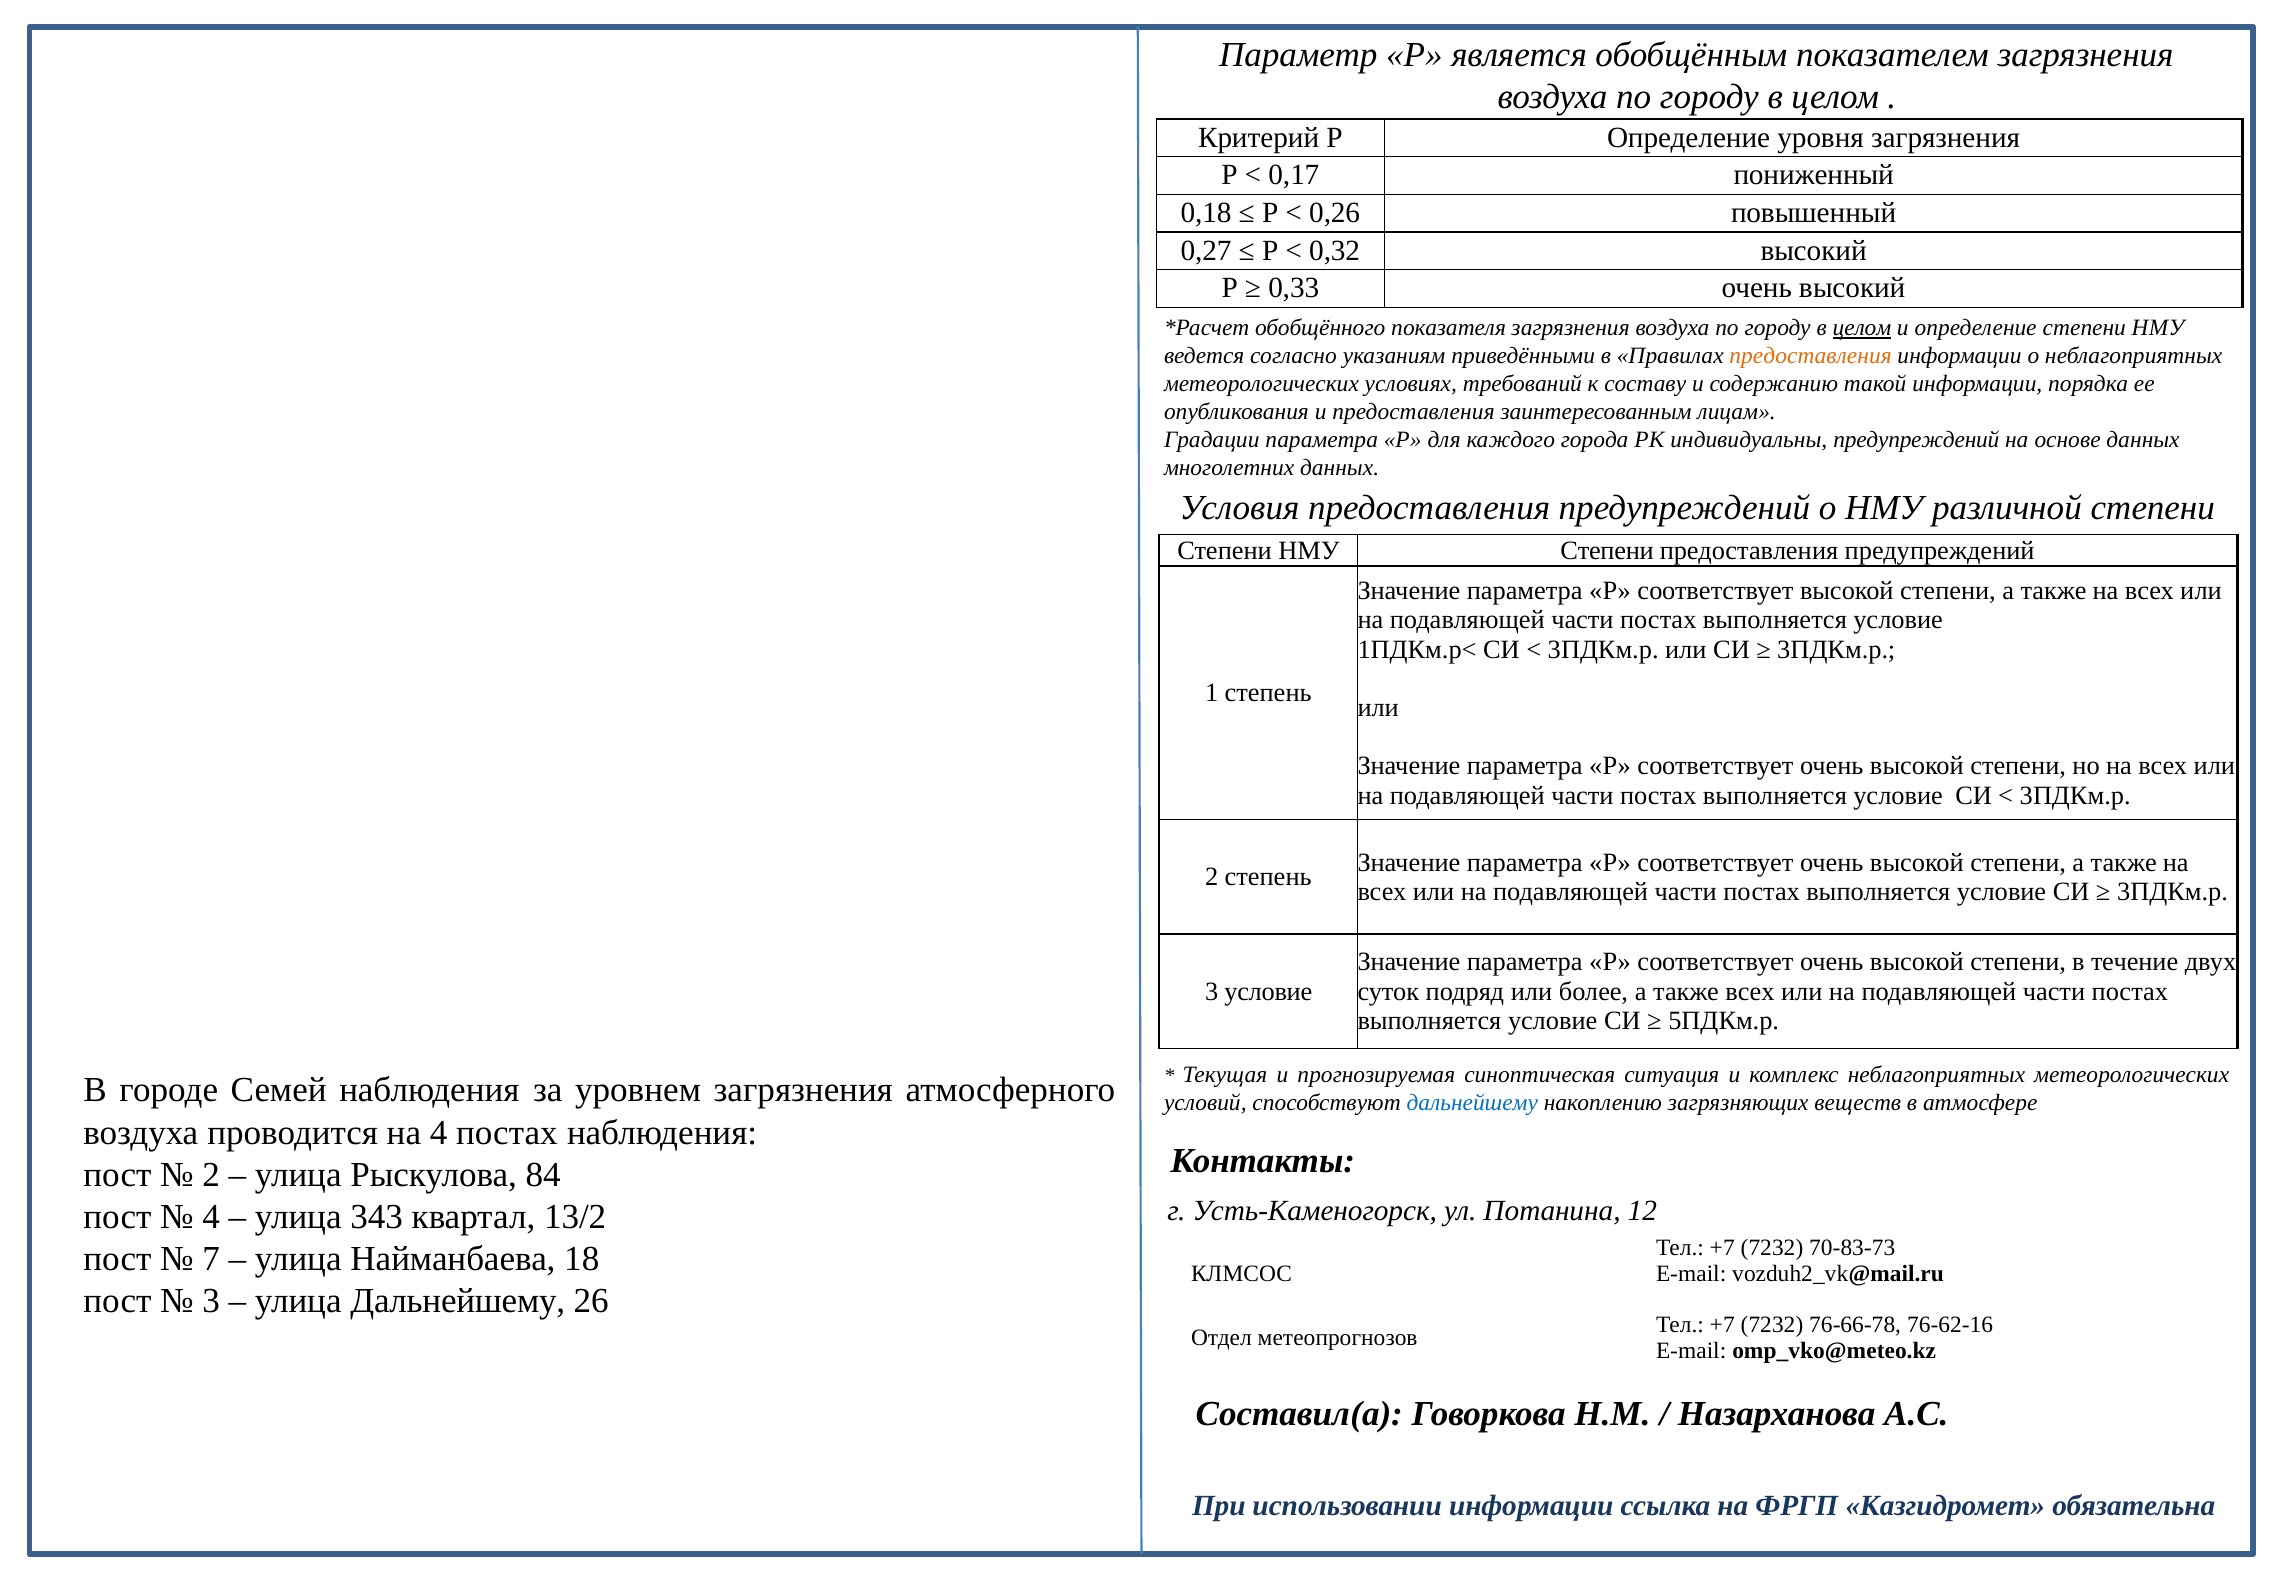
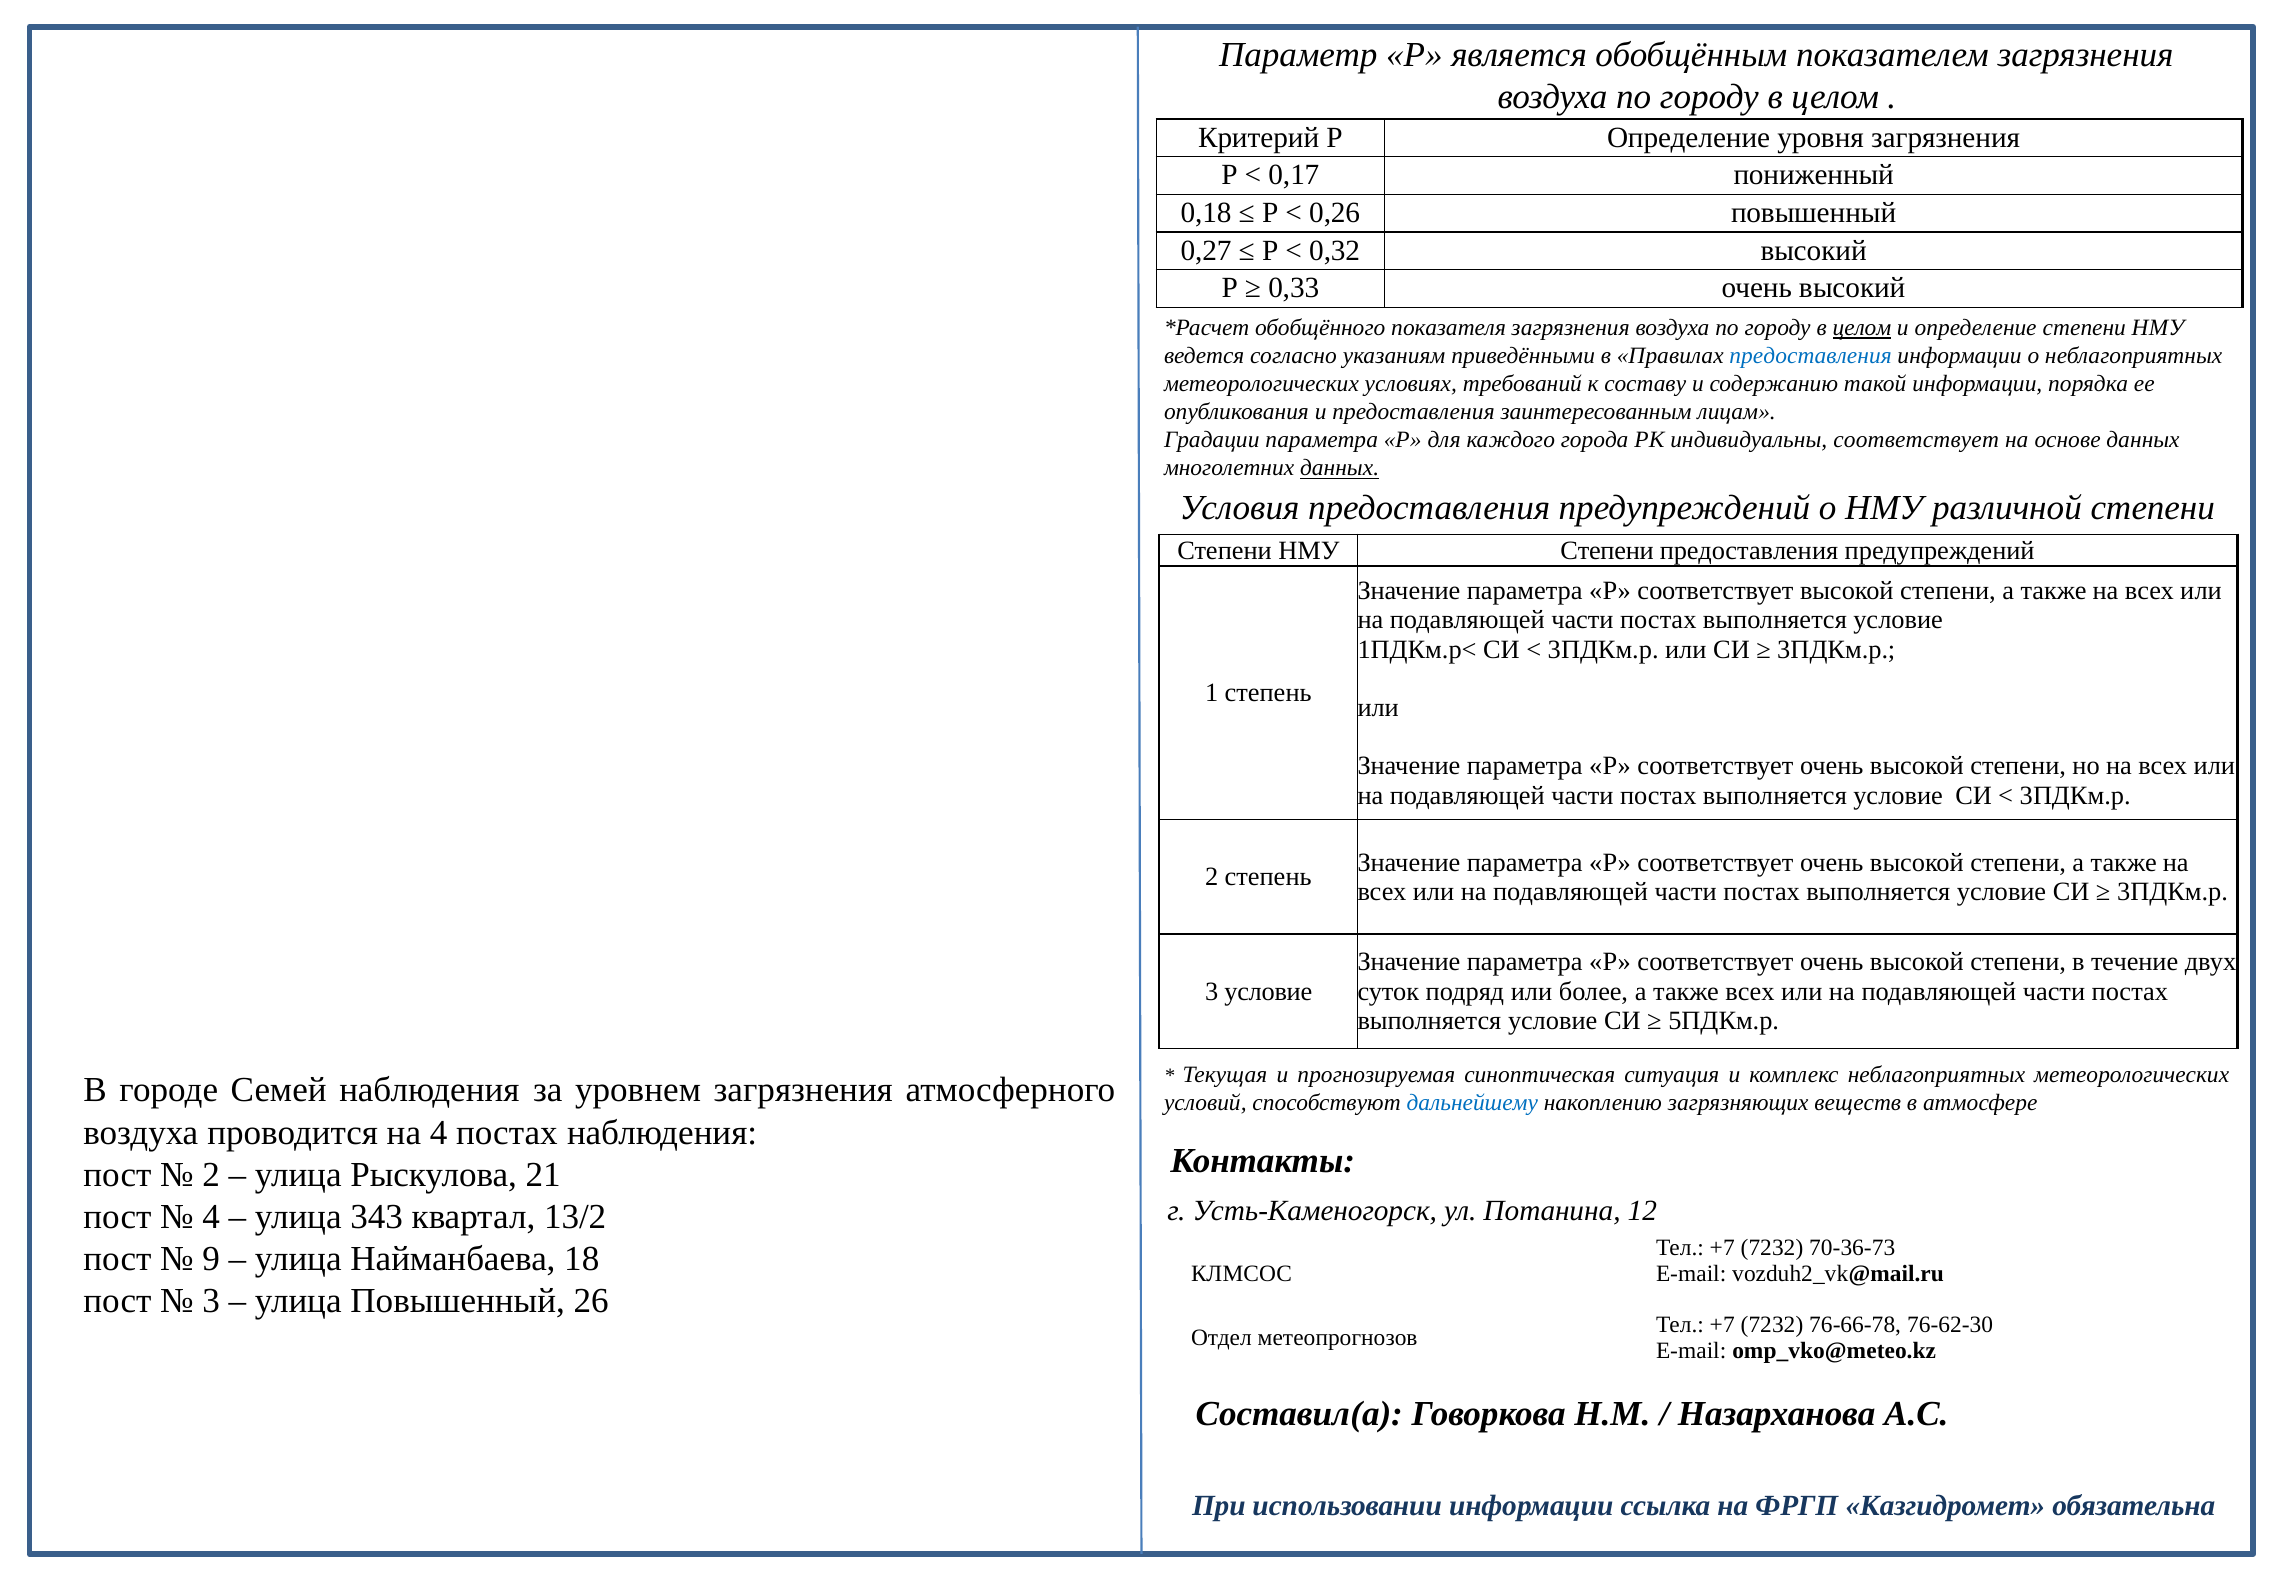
предоставления colour: orange -> blue (1811, 356)
индивидуальны предупреждений: предупреждений -> соответствует (1916, 440)
данных underline: none -> present (1340, 468)
84: 84 -> 21 (543, 1174)
70-83-73: 70-83-73 -> 70-36-73 (1852, 1247)
7: 7 -> 9 (211, 1259)
улица Дальнейшему: Дальнейшему -> Повышенный (458, 1301)
76-62-16: 76-62-16 -> 76-62-30 (1950, 1324)
